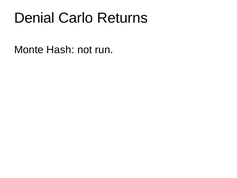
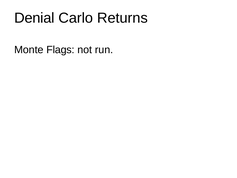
Hash: Hash -> Flags (60, 50)
